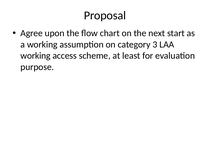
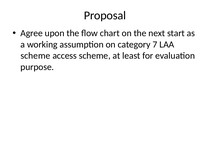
3: 3 -> 7 (155, 44)
working: working -> scheme (35, 56)
